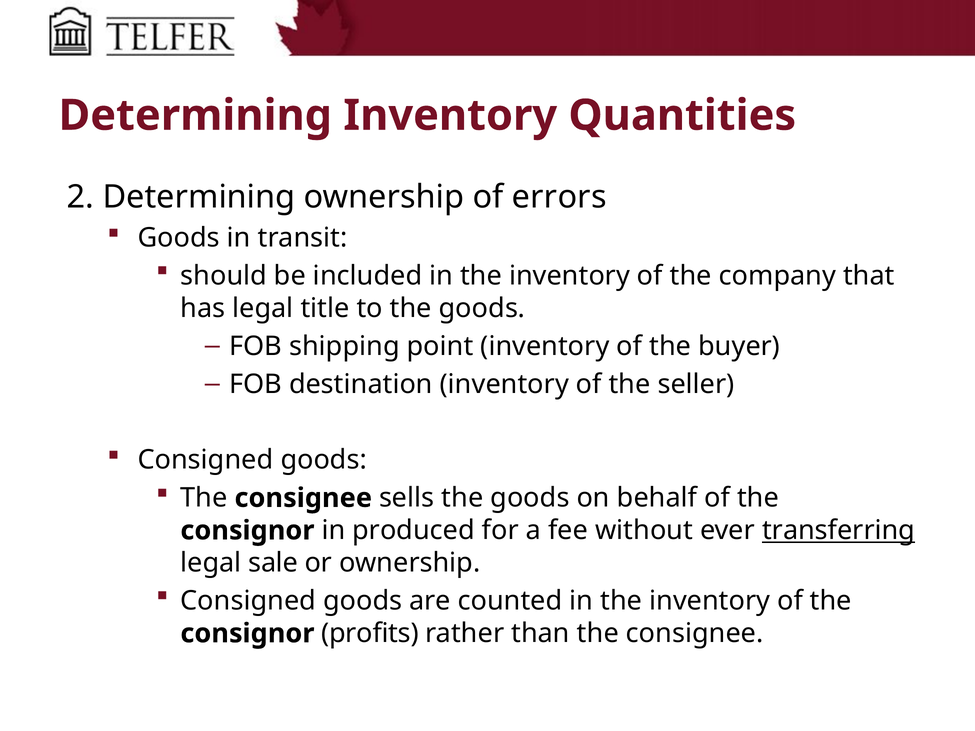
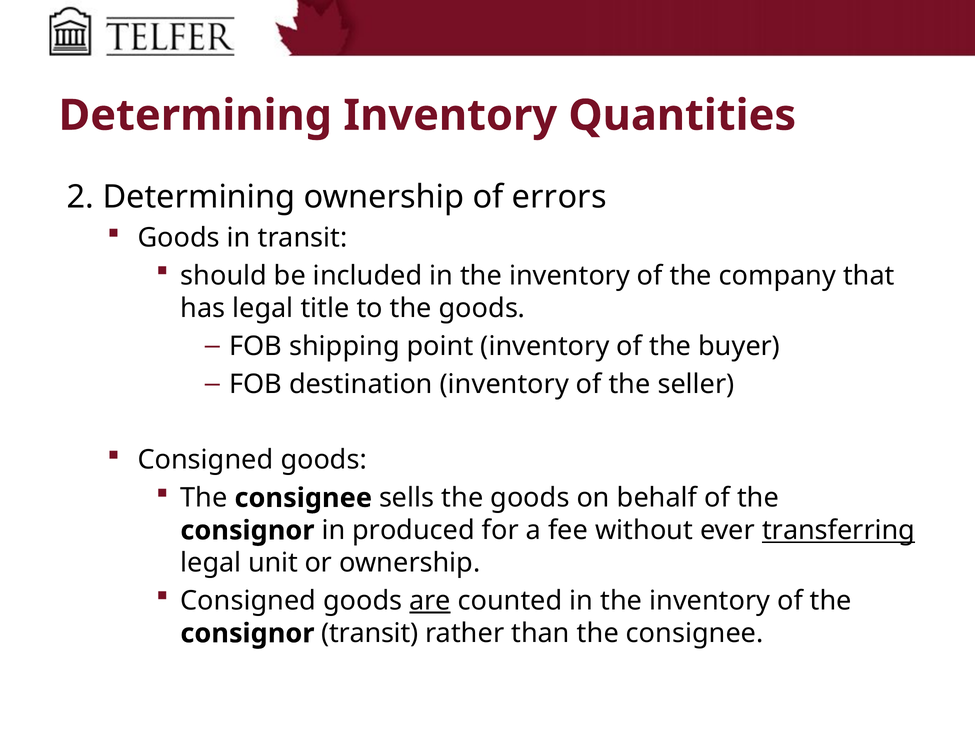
sale: sale -> unit (273, 563)
are underline: none -> present (430, 601)
consignor profits: profits -> transit (370, 634)
